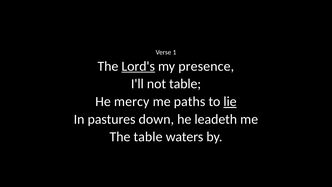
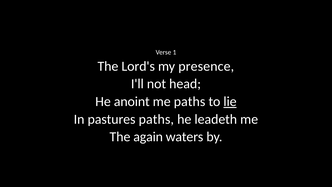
Lord's underline: present -> none (138, 66)
not table: table -> head (185, 84)
mercy: mercy -> anoint (132, 101)
pastures down: down -> paths (156, 119)
The table: table -> again (148, 137)
